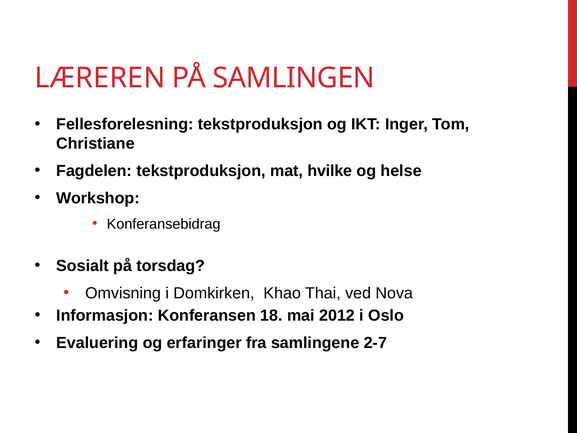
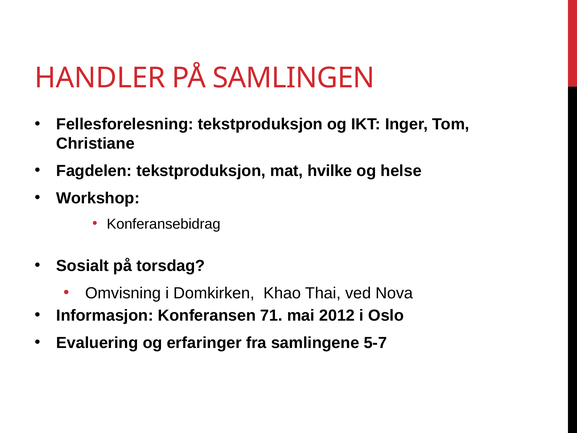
LÆREREN: LÆREREN -> HANDLER (100, 78)
18: 18 -> 71 (271, 315)
2-7: 2-7 -> 5-7 (375, 343)
